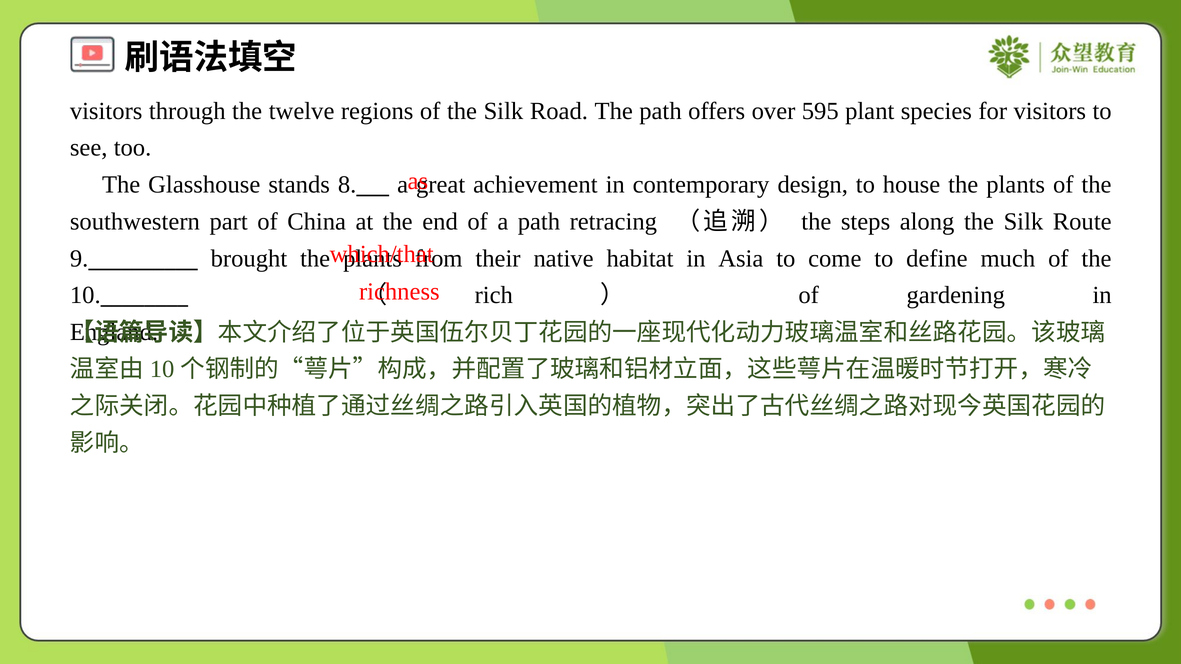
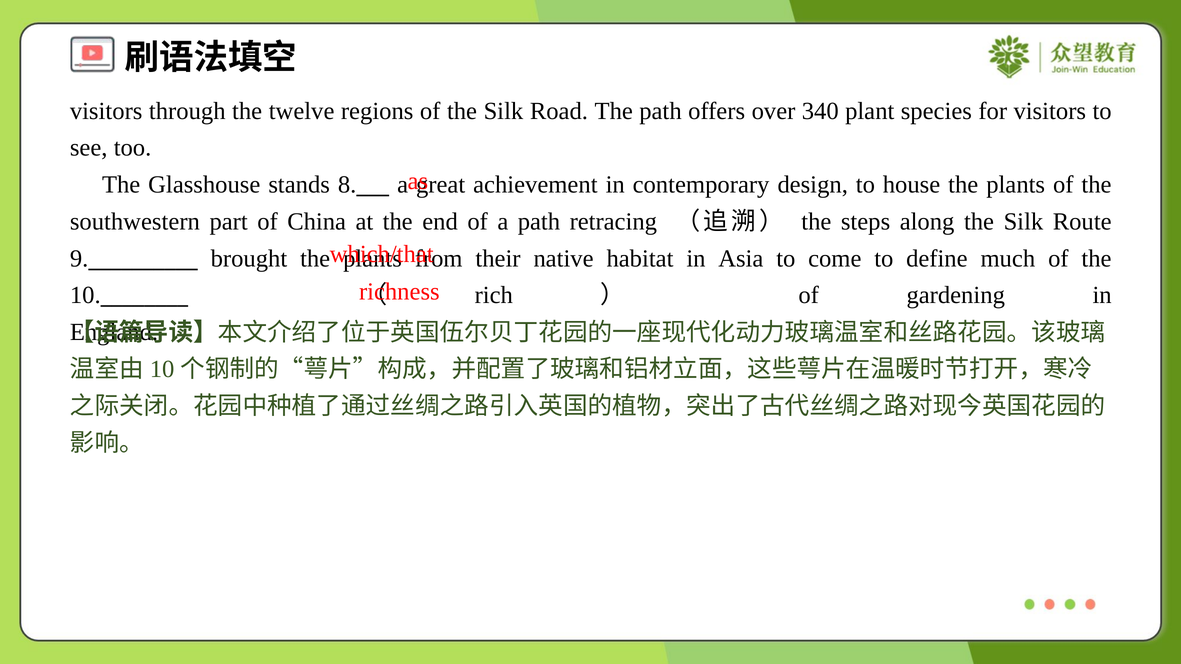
595: 595 -> 340 (820, 111)
